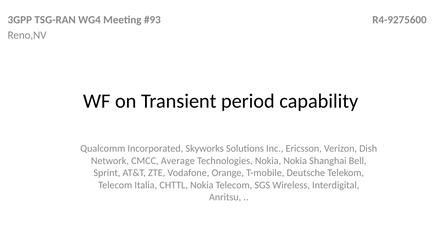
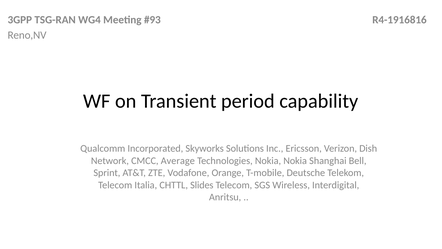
R4-9275600: R4-9275600 -> R4-1916816 (399, 20)
CHTTL Nokia: Nokia -> Slides (202, 185)
